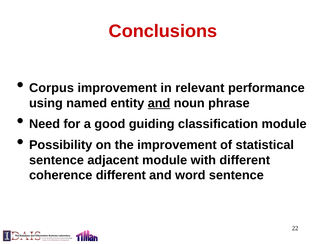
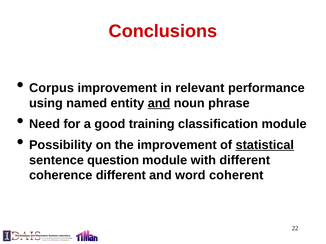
guiding: guiding -> training (152, 124)
statistical underline: none -> present (265, 145)
adjacent: adjacent -> question (113, 160)
word sentence: sentence -> coherent (236, 176)
